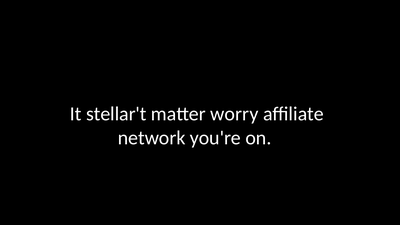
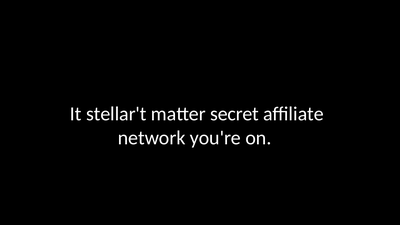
worry: worry -> secret (234, 114)
